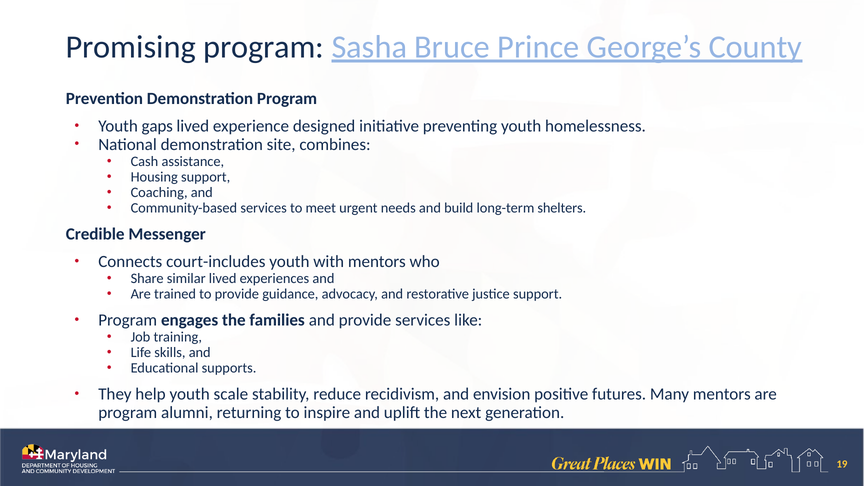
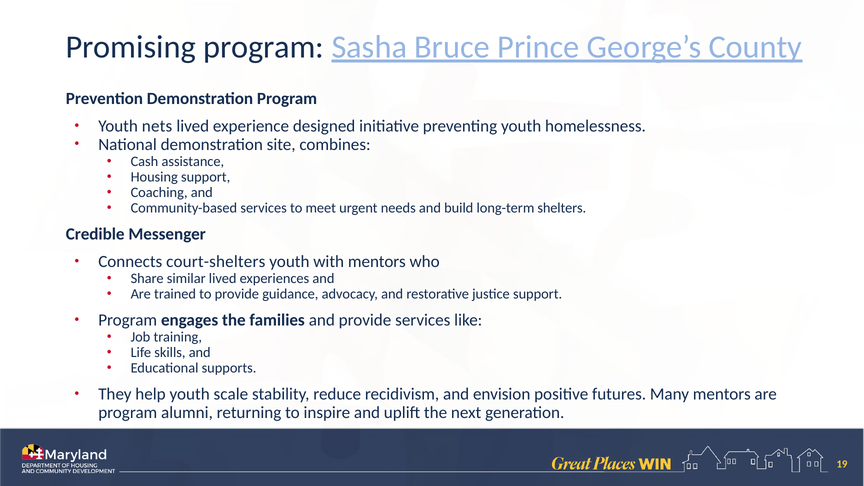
gaps: gaps -> nets (157, 126)
court-includes: court-includes -> court-shelters (216, 261)
